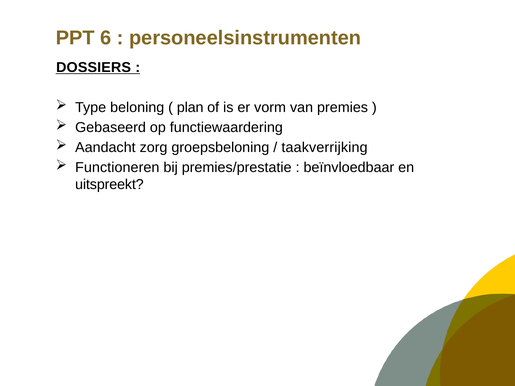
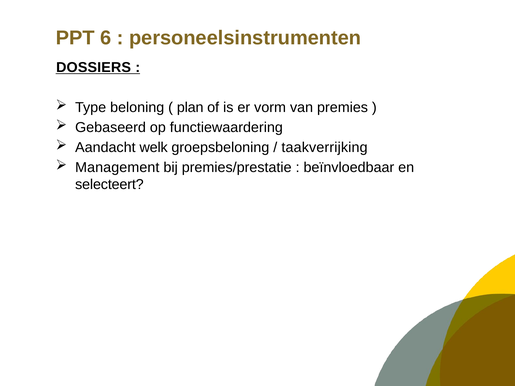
zorg: zorg -> welk (154, 148)
Functioneren: Functioneren -> Management (117, 168)
uitspreekt: uitspreekt -> selecteert (109, 185)
